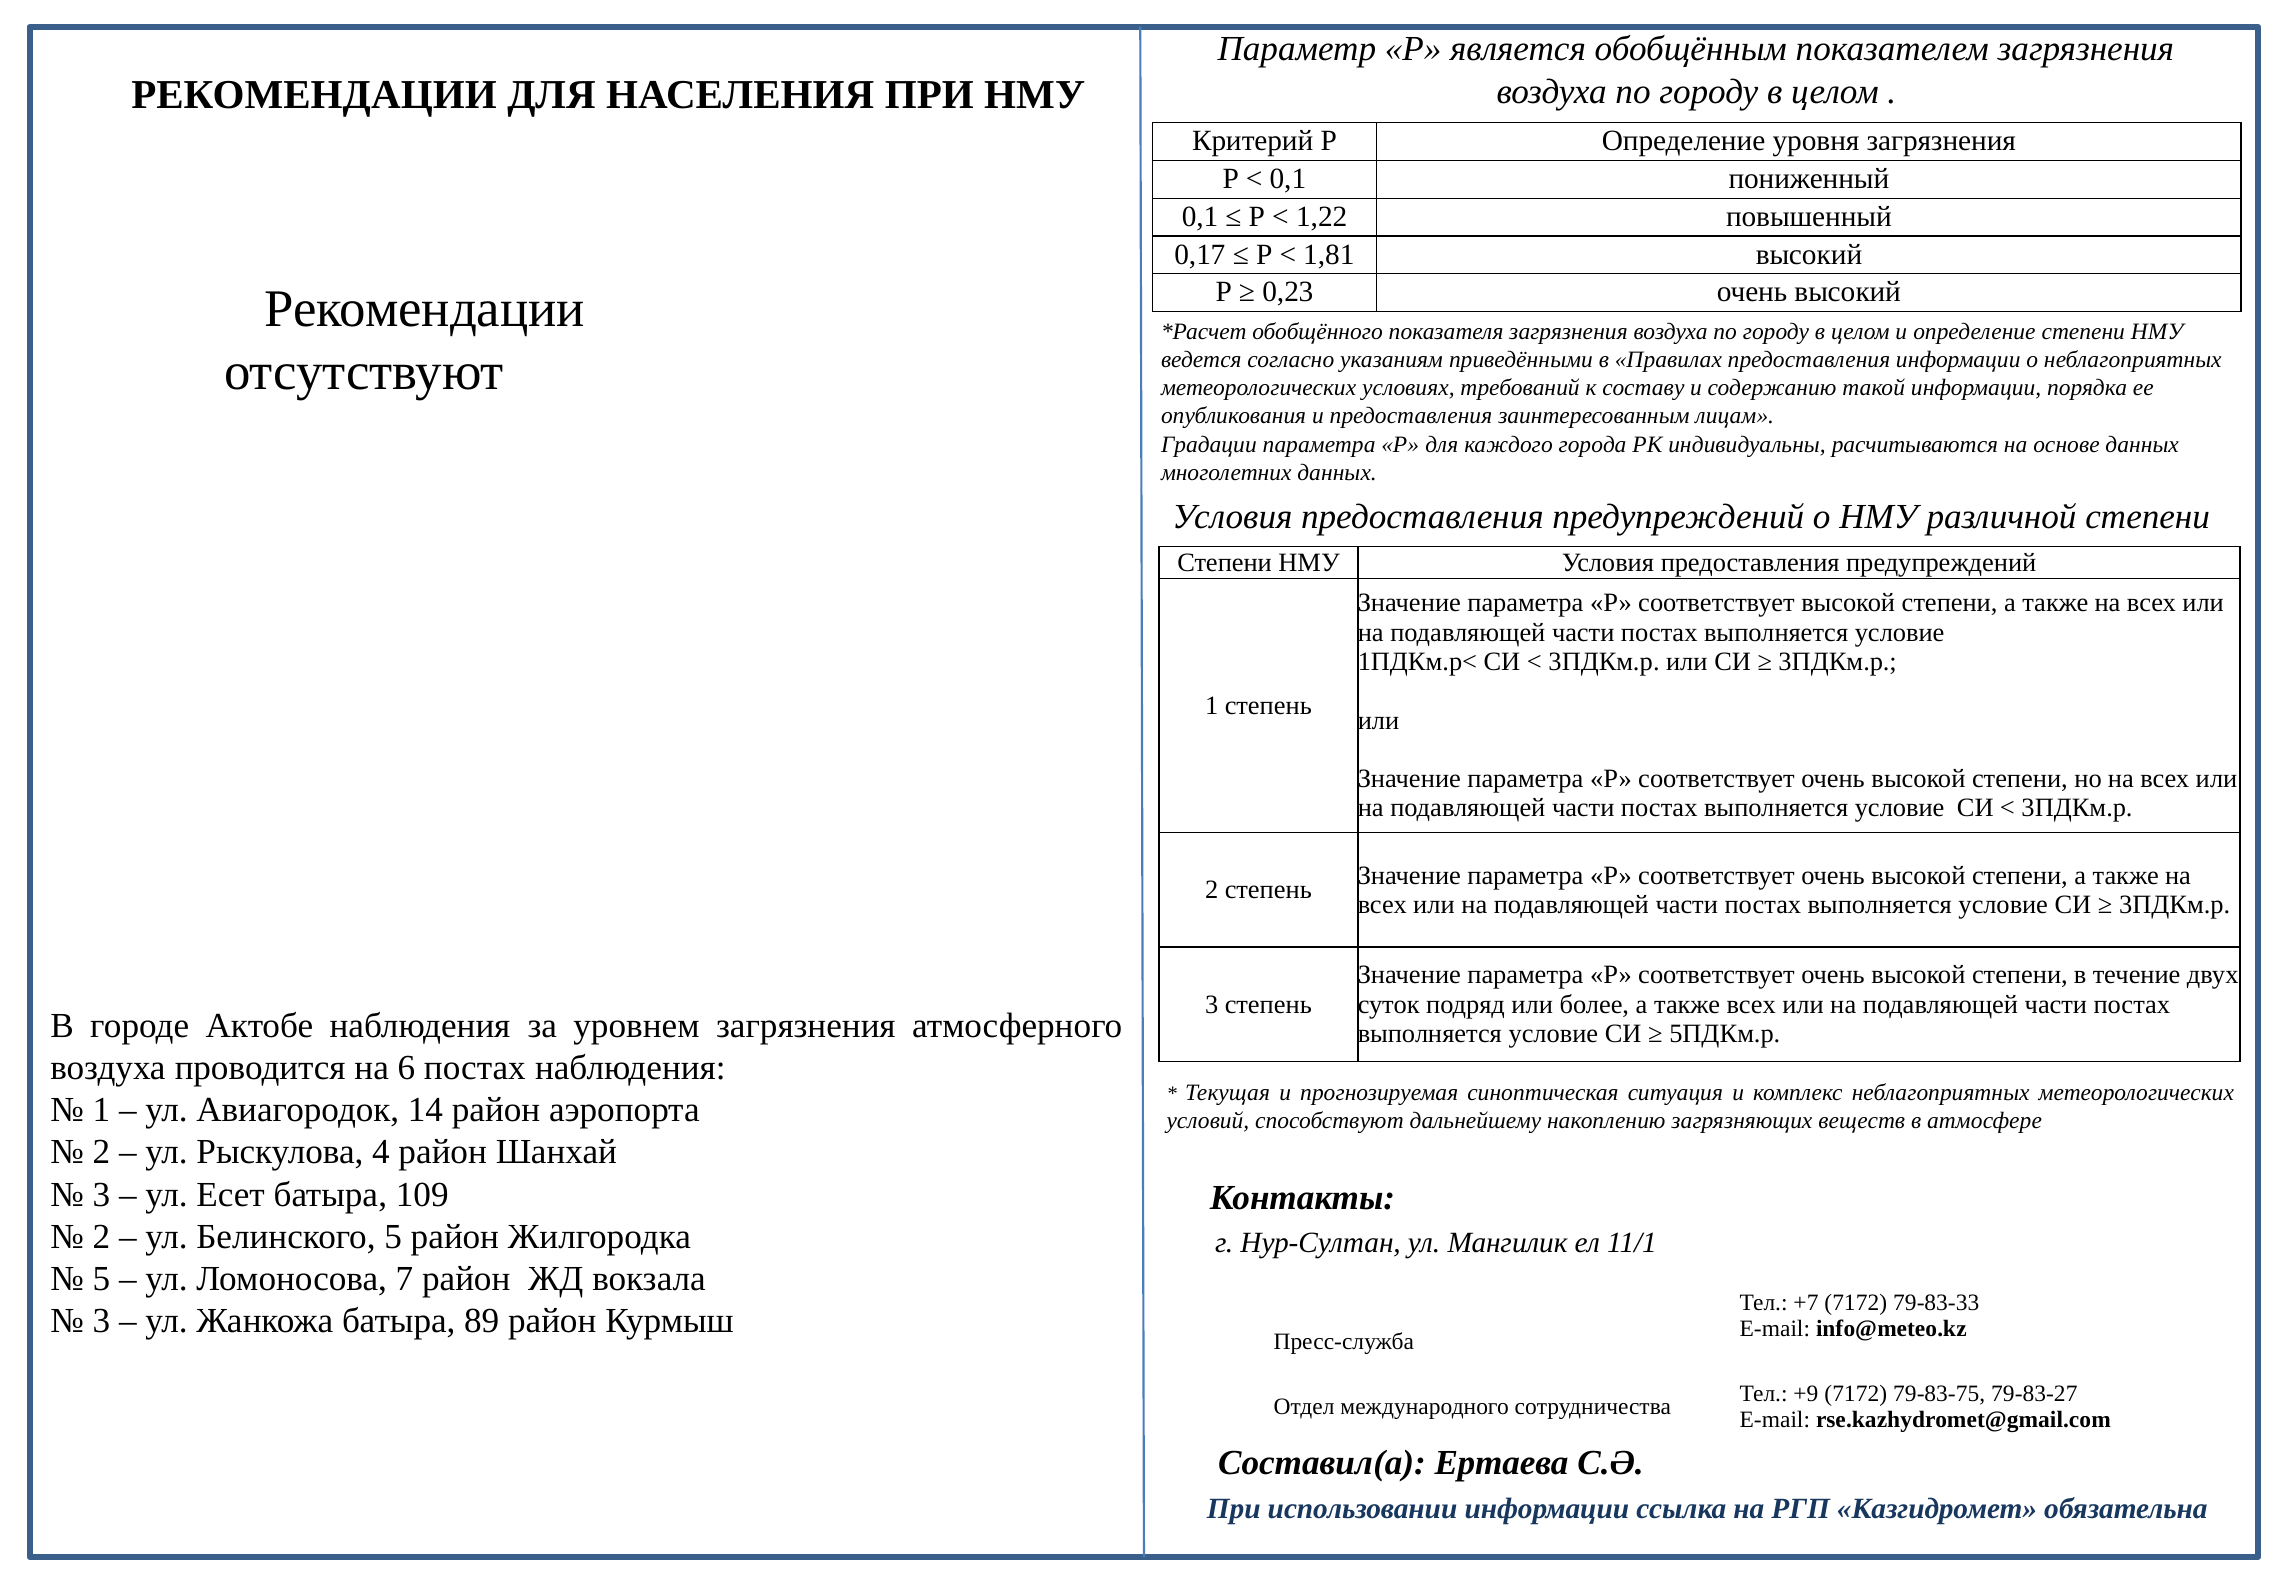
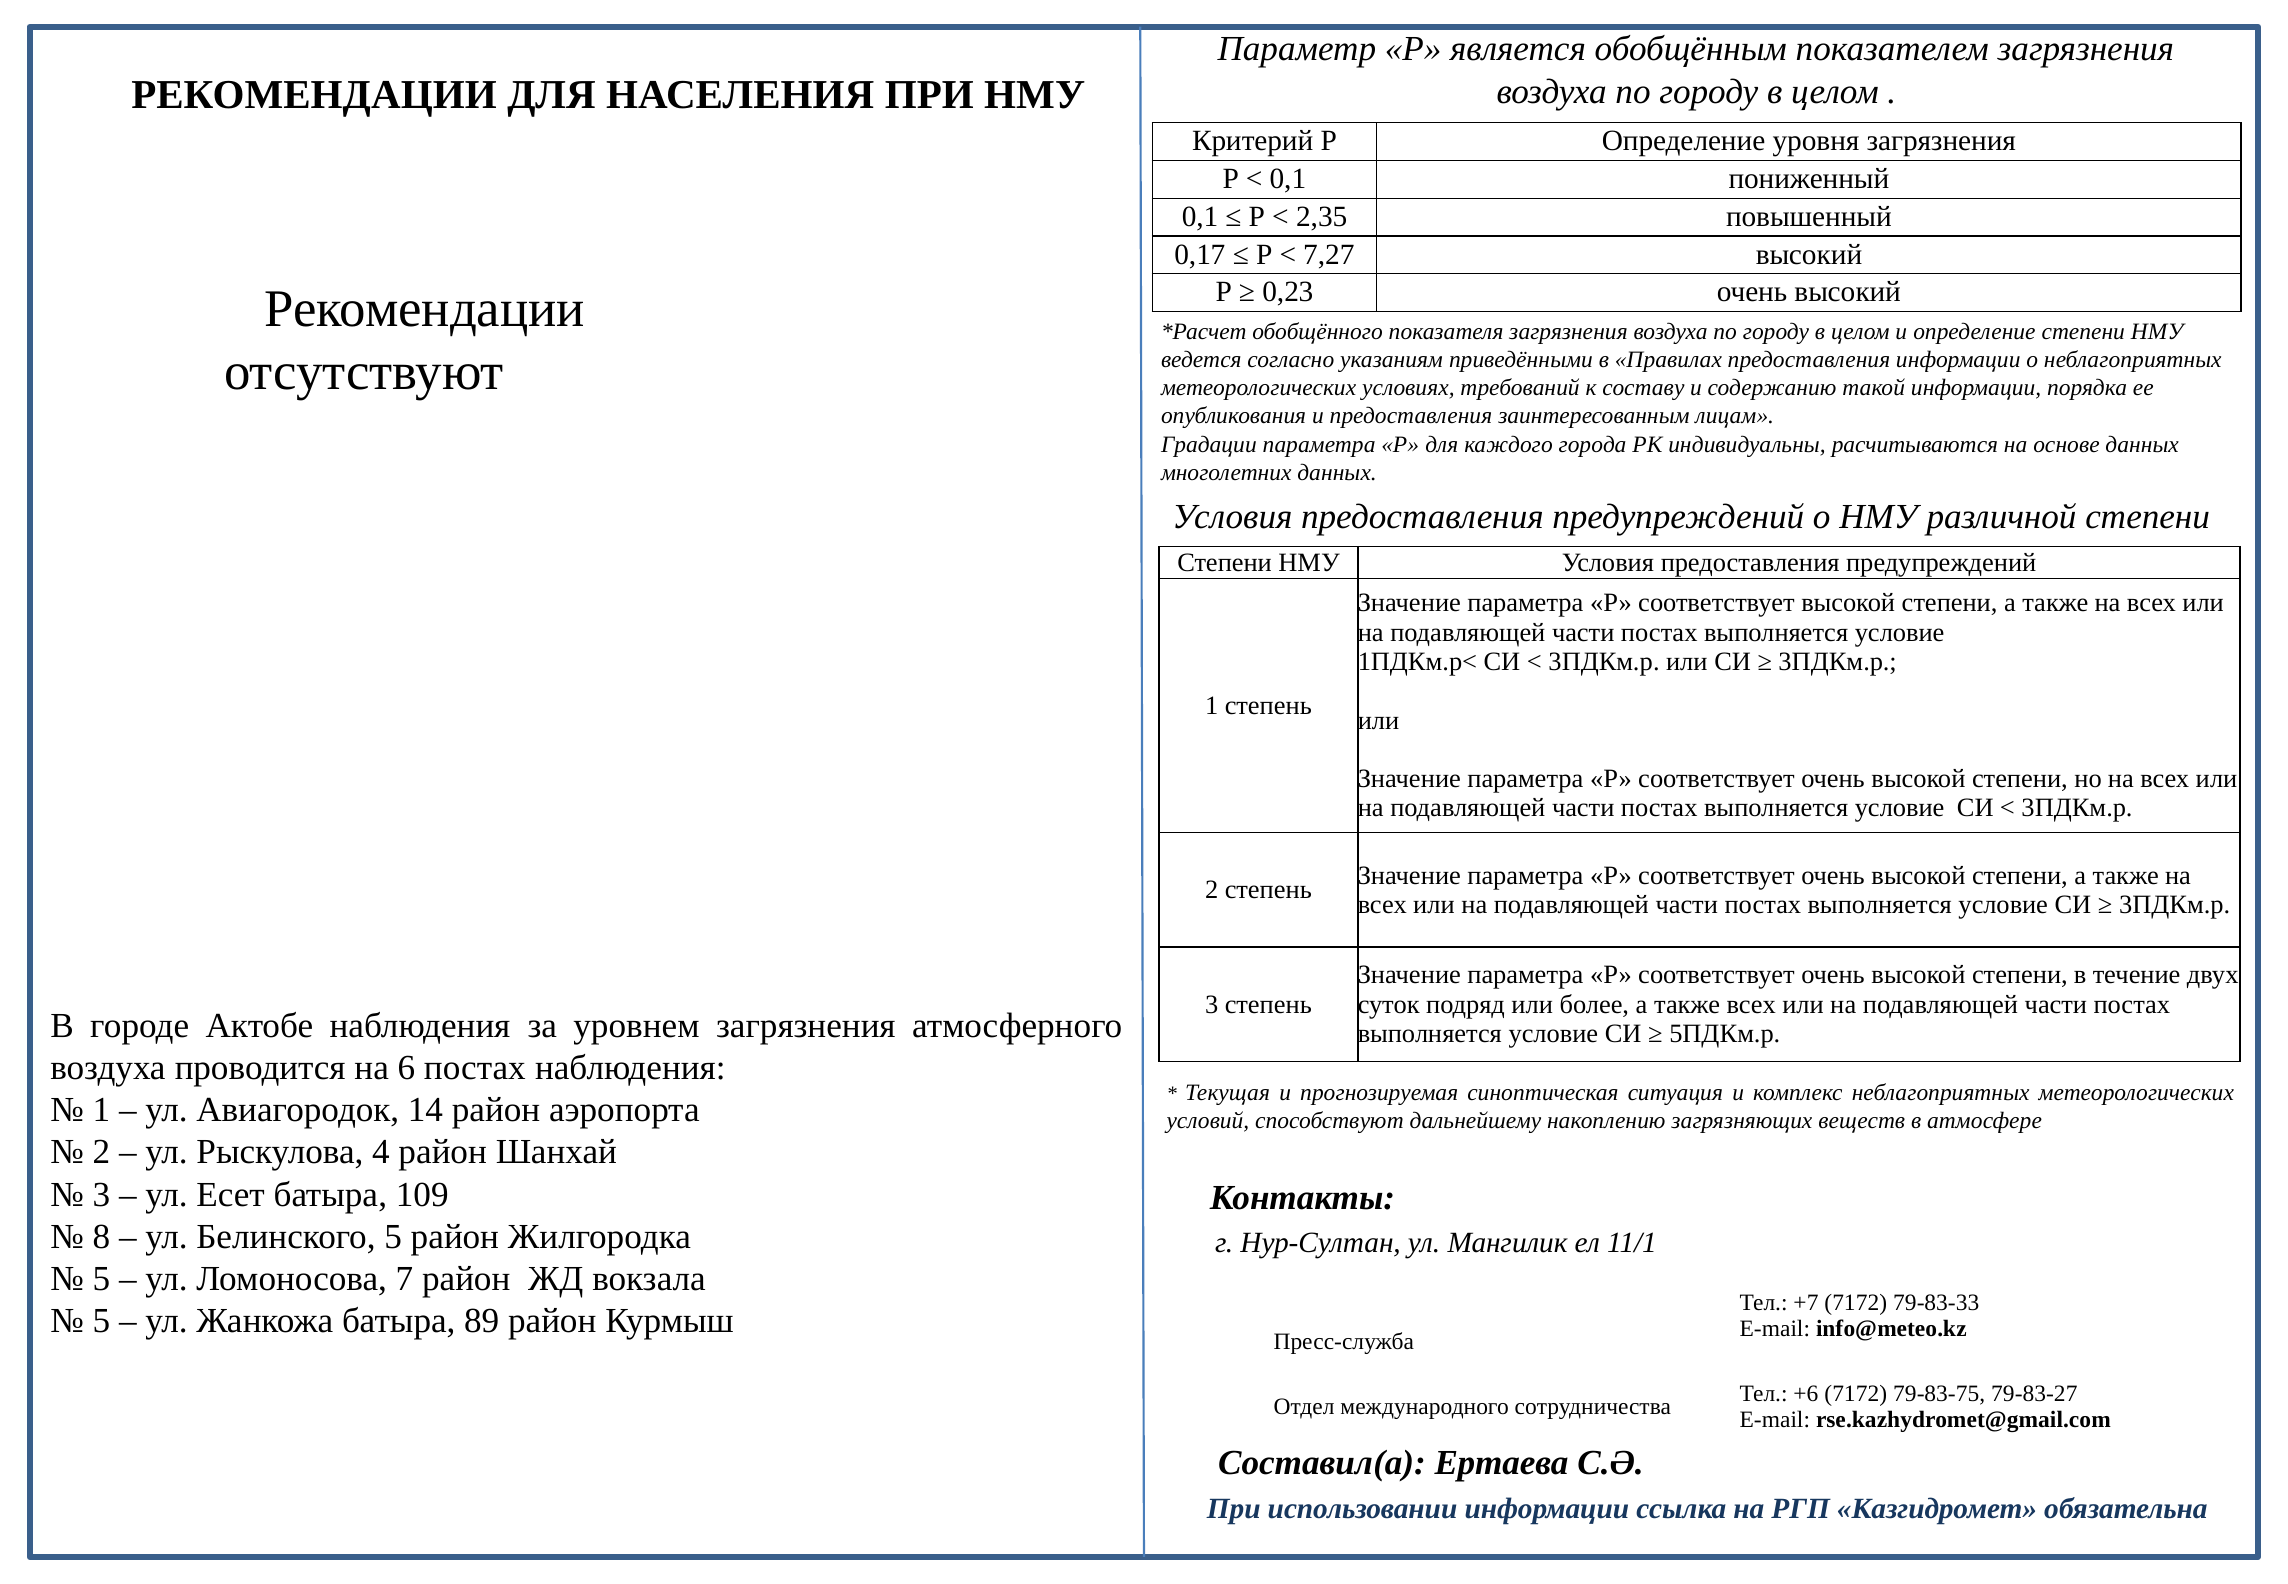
1,22: 1,22 -> 2,35 (1322, 217)
1,81: 1,81 -> 7,27 (1329, 255)
2: 2 -> 8 (102, 1237)
3: 3 -> 5 (102, 1321)
+9: +9 -> +6 (1806, 1394)
